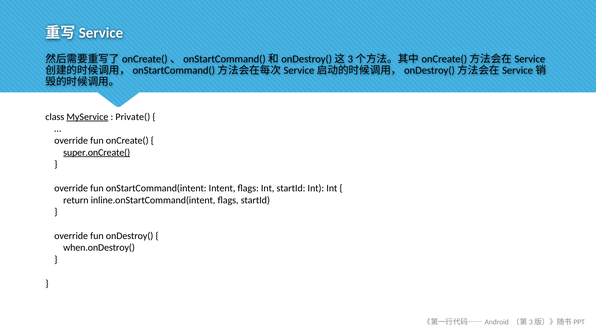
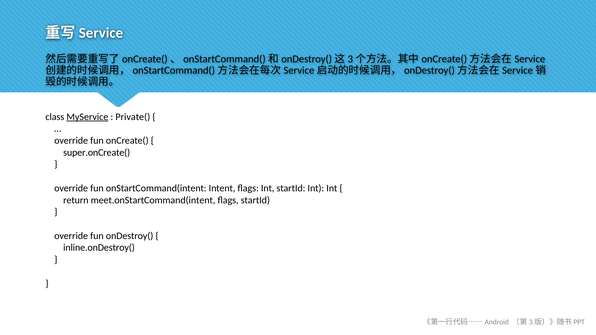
super.onCreate( underline: present -> none (97, 153)
inline.onStartCommand(intent: inline.onStartCommand(intent -> meet.onStartCommand(intent (153, 200)
when.onDestroy(: when.onDestroy( -> inline.onDestroy( (99, 248)
